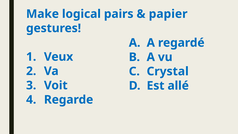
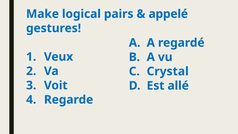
papier: papier -> appelé (168, 14)
